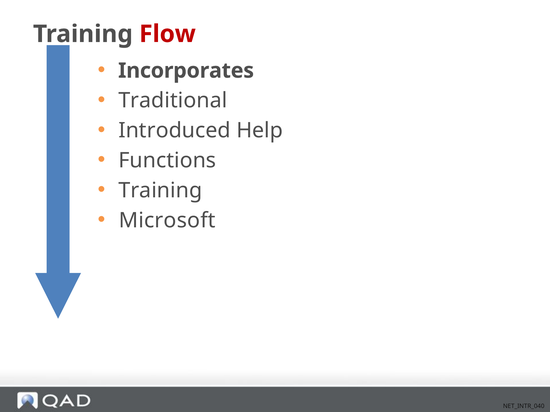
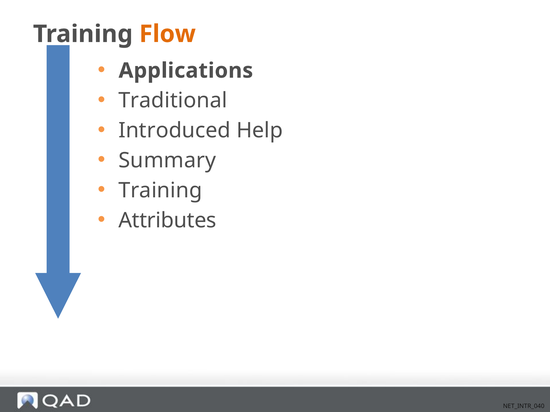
Flow colour: red -> orange (167, 34)
Incorporates: Incorporates -> Applications (186, 71)
Functions: Functions -> Summary (167, 161)
Microsoft: Microsoft -> Attributes (167, 221)
